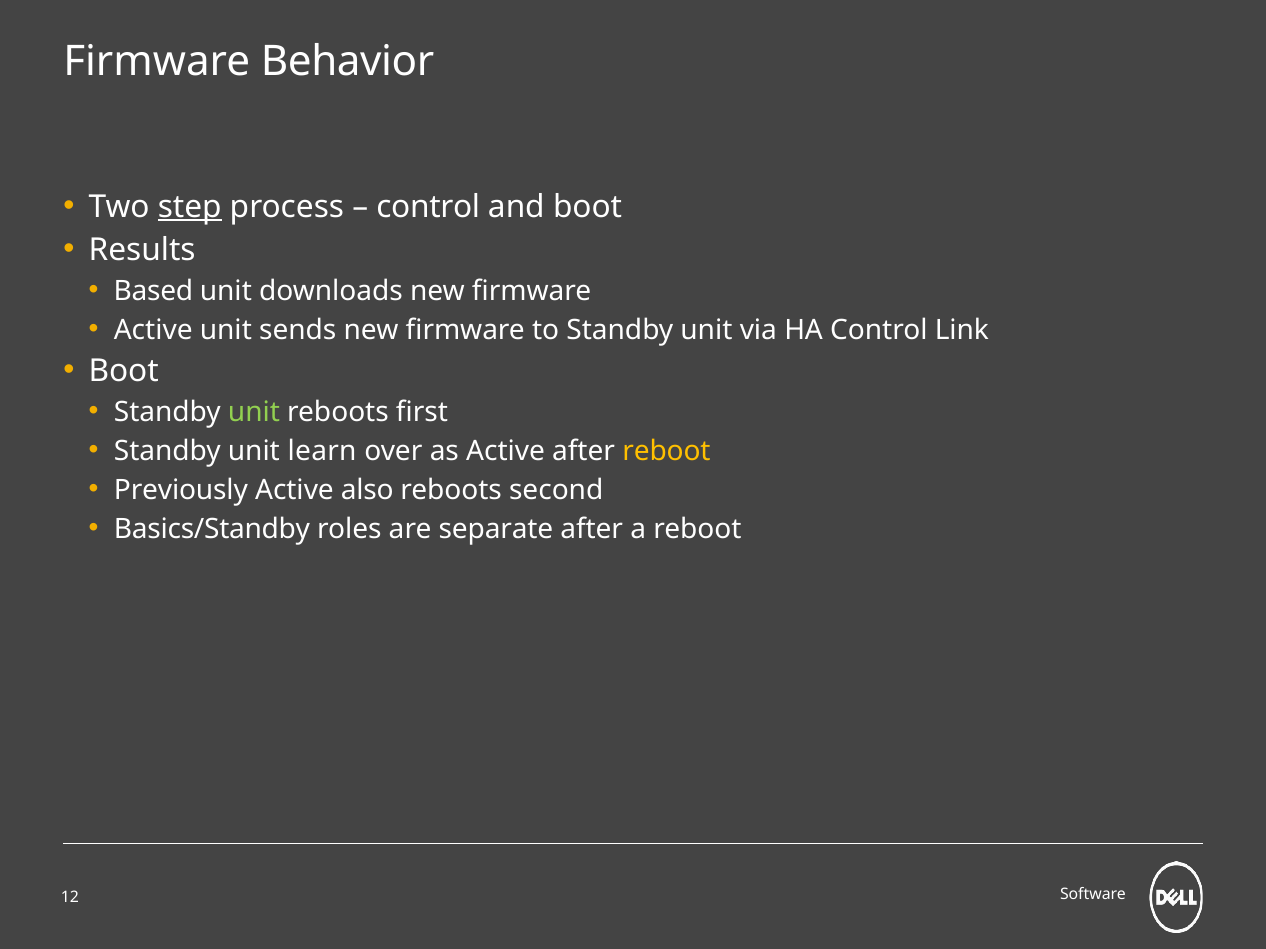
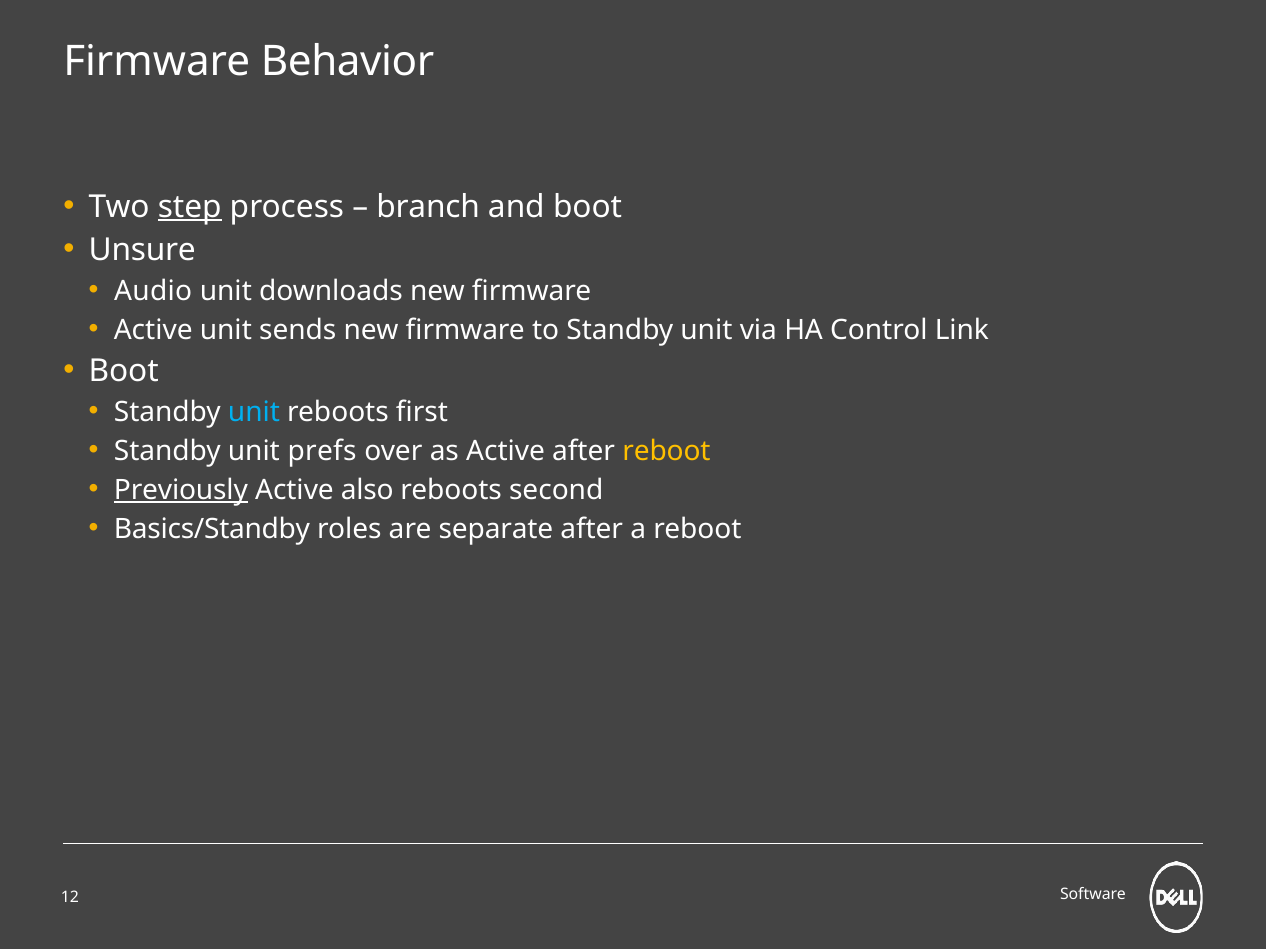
control: control -> branch (428, 207)
Results: Results -> Unsure (142, 250)
Based: Based -> Audio (153, 291)
unit colour: light green -> light blue (254, 412)
learn: learn -> prefs (322, 451)
Previously underline: none -> present (181, 490)
